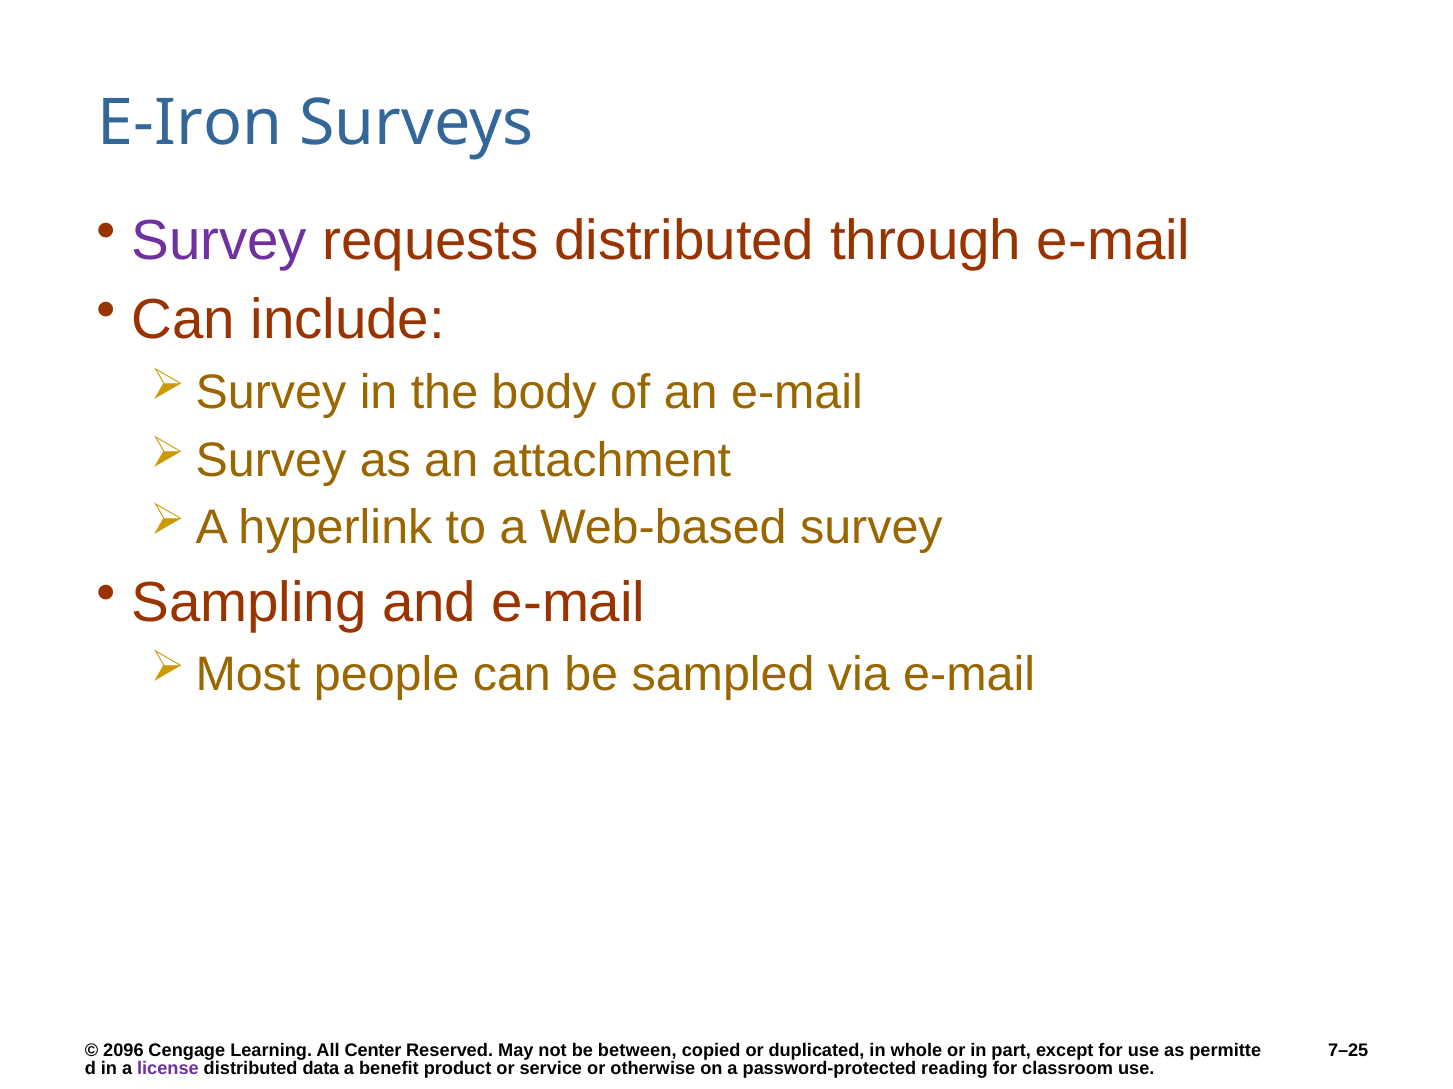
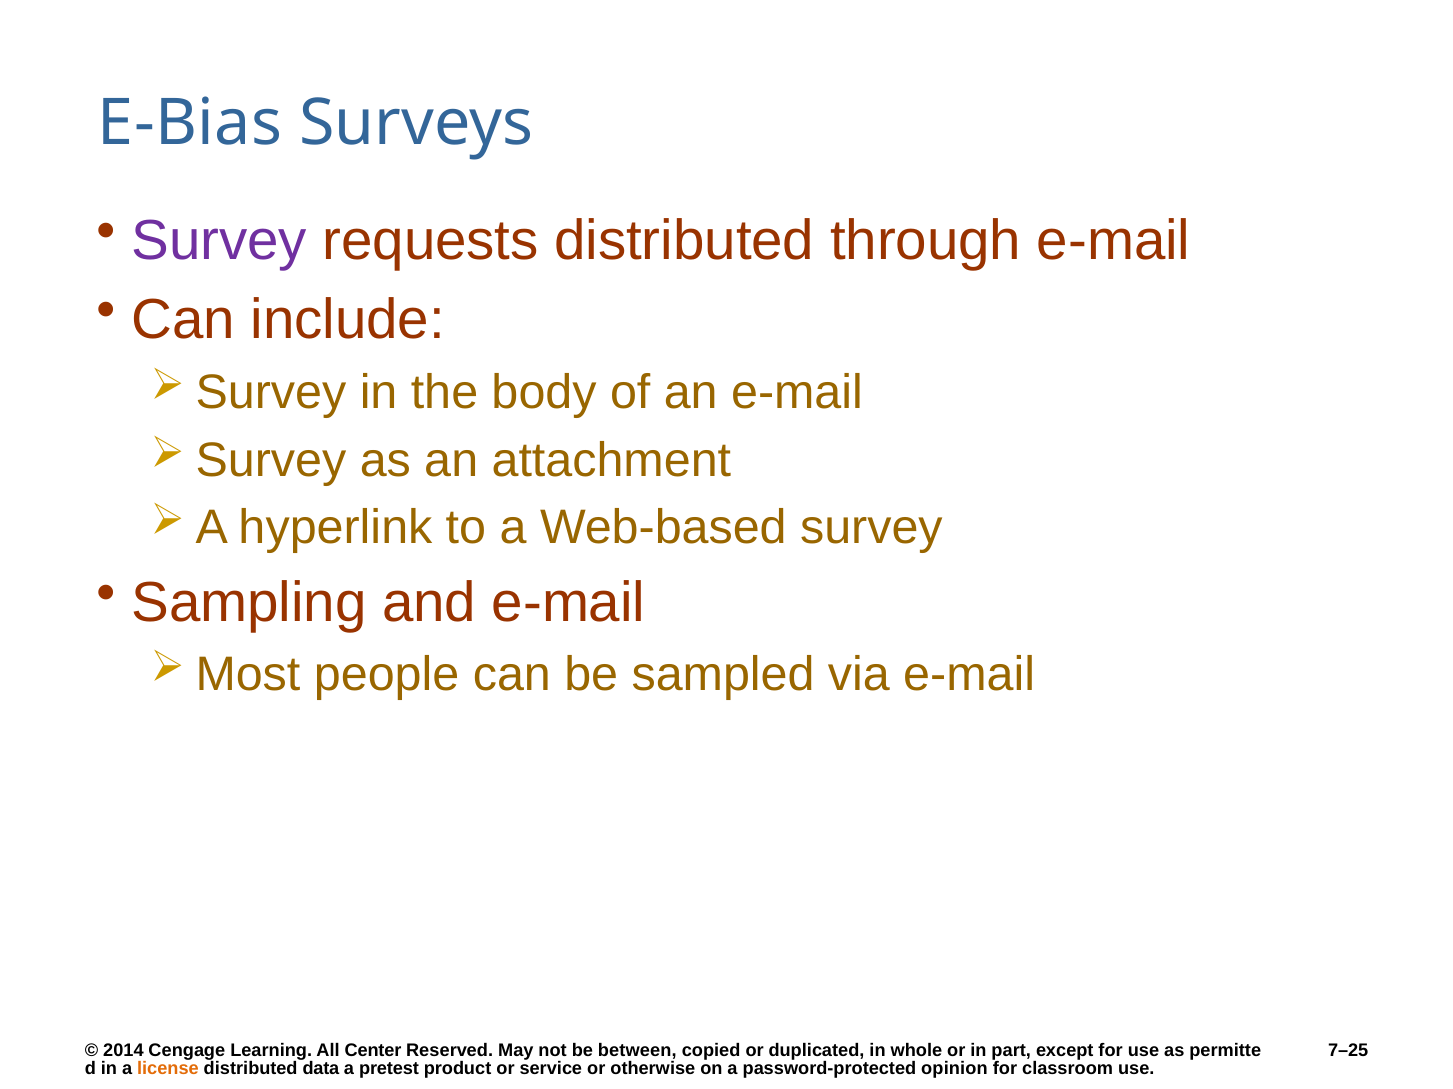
E-Iron: E-Iron -> E-Bias (190, 123)
2096: 2096 -> 2014 (123, 1051)
license colour: purple -> orange (168, 1069)
benefit: benefit -> pretest (389, 1069)
reading: reading -> opinion (955, 1069)
